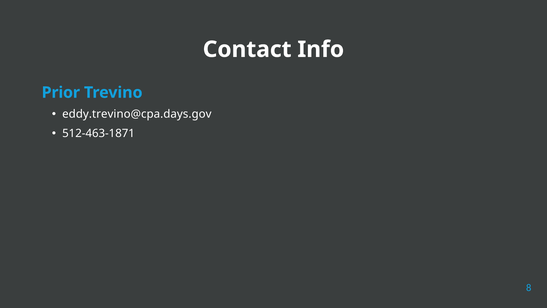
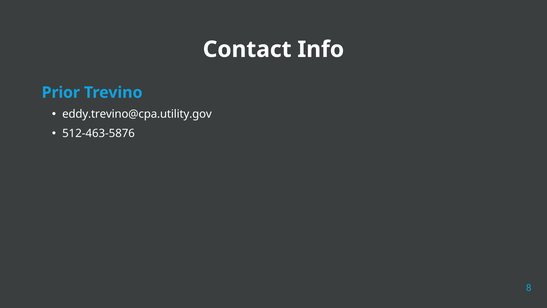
eddy.trevino@cpa.days.gov: eddy.trevino@cpa.days.gov -> eddy.trevino@cpa.utility.gov (137, 114)
512-463-1871: 512-463-1871 -> 512-463-5876 (99, 133)
